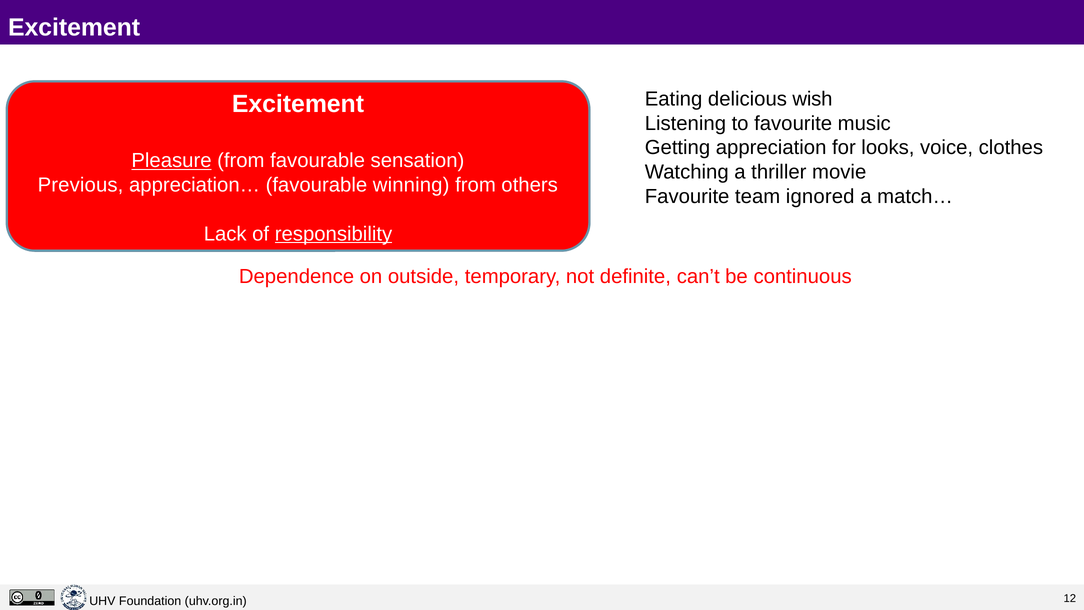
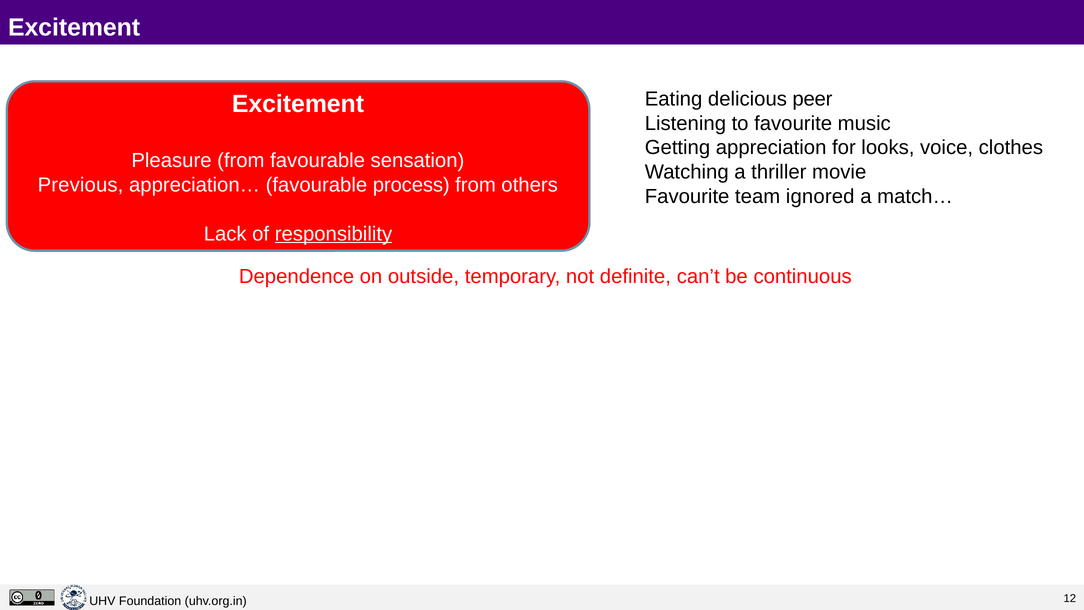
wish: wish -> peer (812, 99)
Pleasure underline: present -> none (172, 161)
winning: winning -> process (411, 185)
